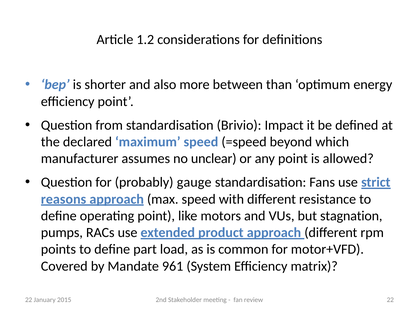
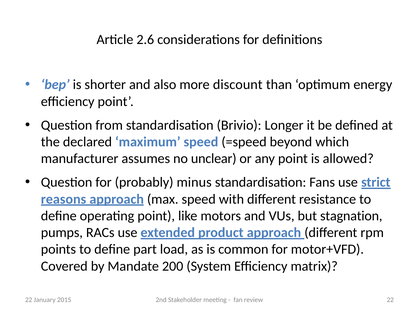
1.2: 1.2 -> 2.6 (145, 40)
between: between -> discount (238, 85)
Impact: Impact -> Longer (284, 125)
gauge: gauge -> minus (194, 183)
961: 961 -> 200 (173, 266)
